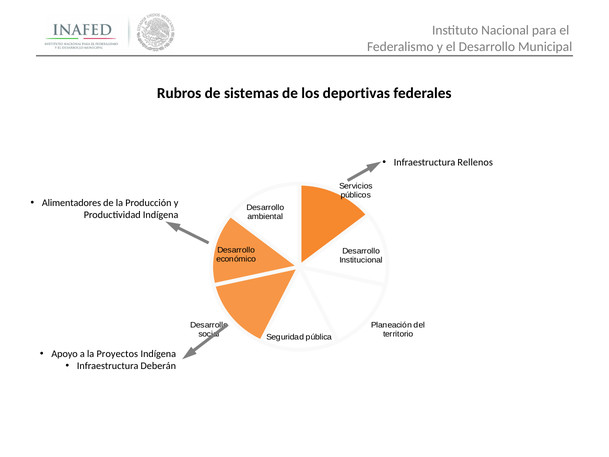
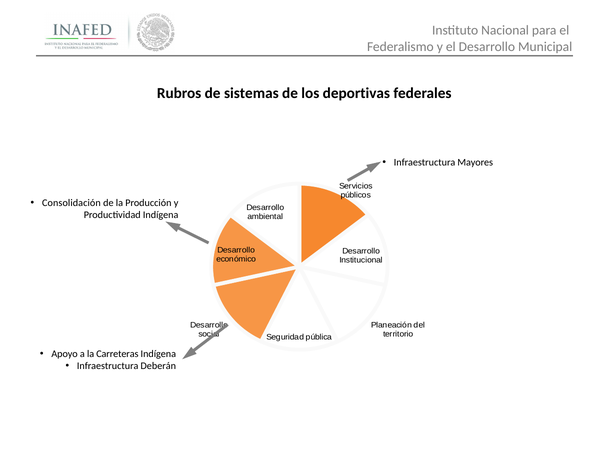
Rellenos: Rellenos -> Mayores (475, 162)
Alimentadores: Alimentadores -> Consolidación (71, 203)
Proyectos: Proyectos -> Carreteras (117, 354)
